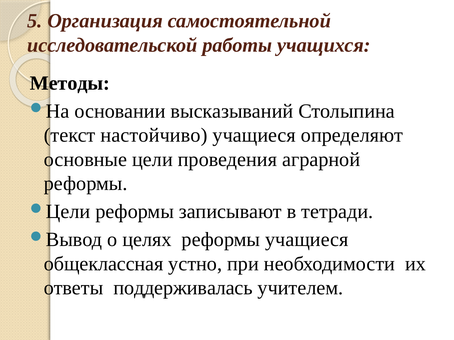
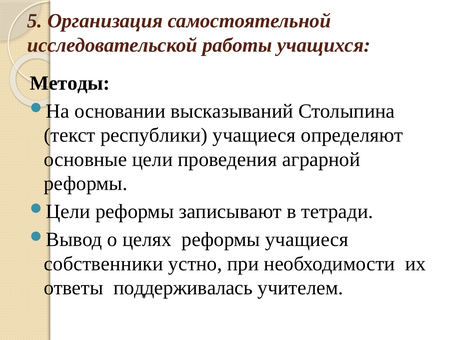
настойчиво: настойчиво -> республики (154, 135)
общеклассная: общеклассная -> собственники (104, 264)
